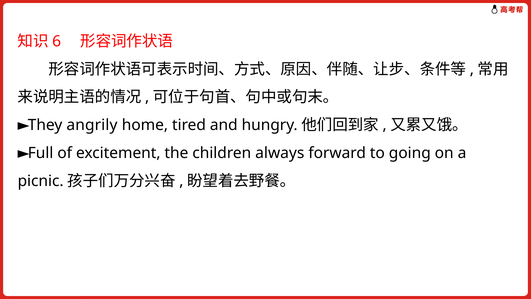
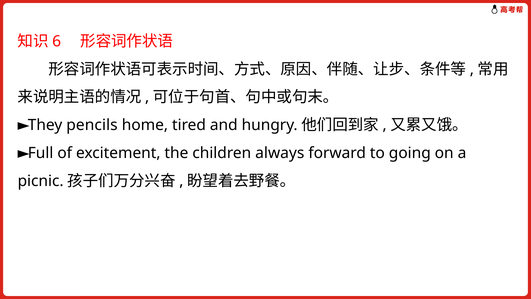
angrily: angrily -> pencils (92, 125)
